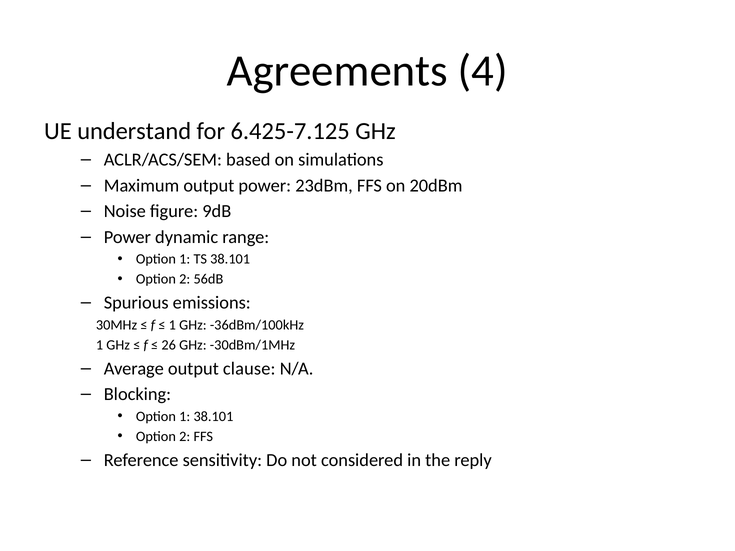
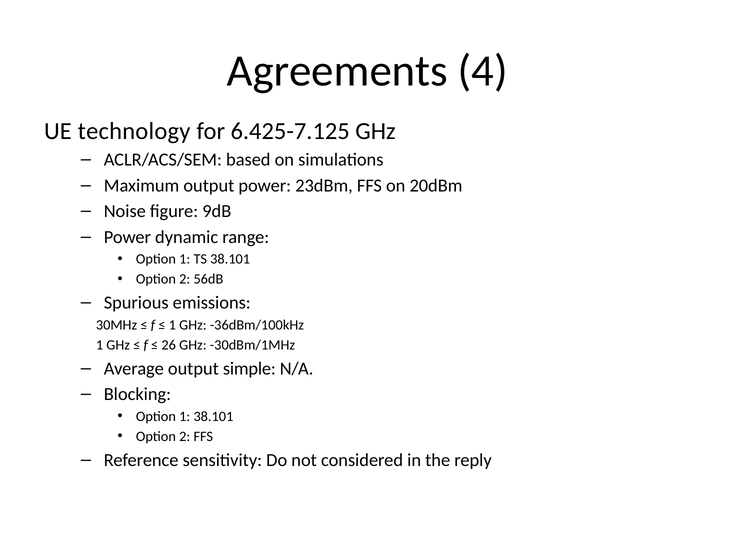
understand: understand -> technology (134, 131)
clause: clause -> simple (249, 369)
